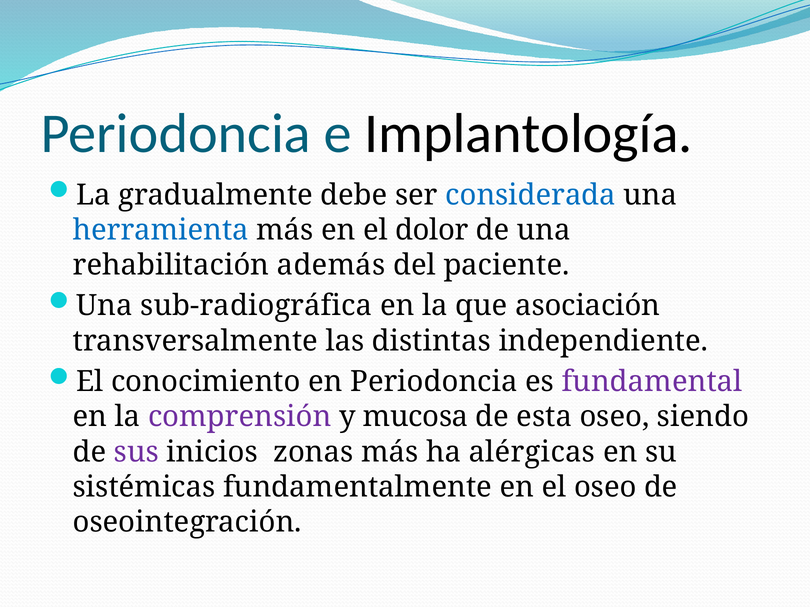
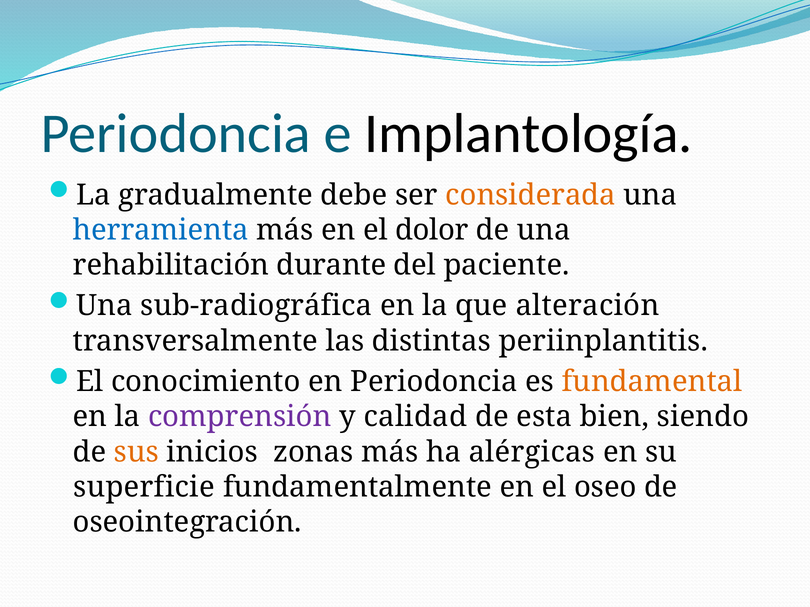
considerada colour: blue -> orange (531, 195)
además: además -> durante (331, 265)
asociación: asociación -> alteración (588, 306)
independiente: independiente -> periinplantitis (603, 341)
fundamental colour: purple -> orange (652, 382)
mucosa: mucosa -> calidad (415, 417)
esta oseo: oseo -> bien (614, 417)
sus colour: purple -> orange (136, 452)
sistémicas: sistémicas -> superficie (144, 487)
